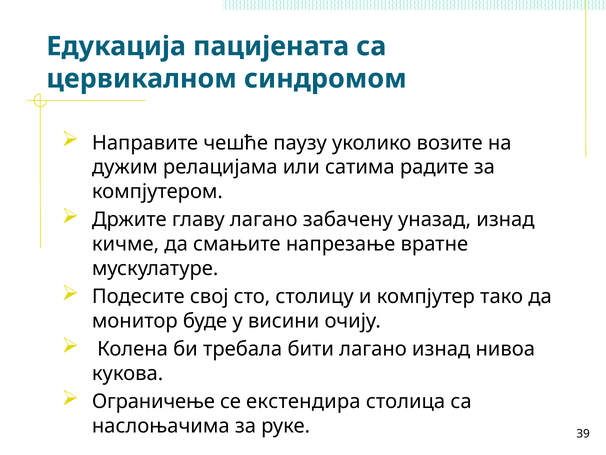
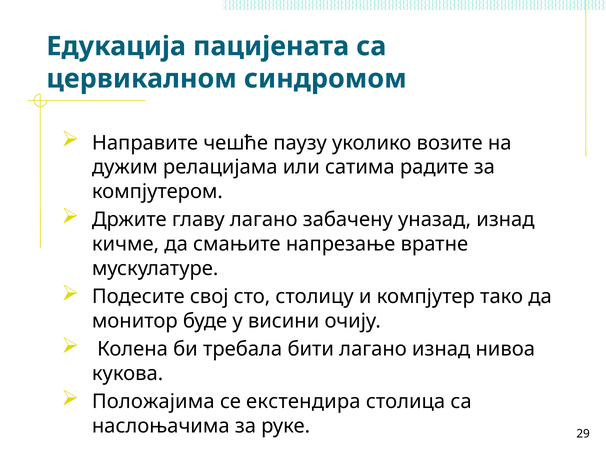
Ограничење: Ограничење -> Положајима (153, 401)
39: 39 -> 29 (583, 433)
